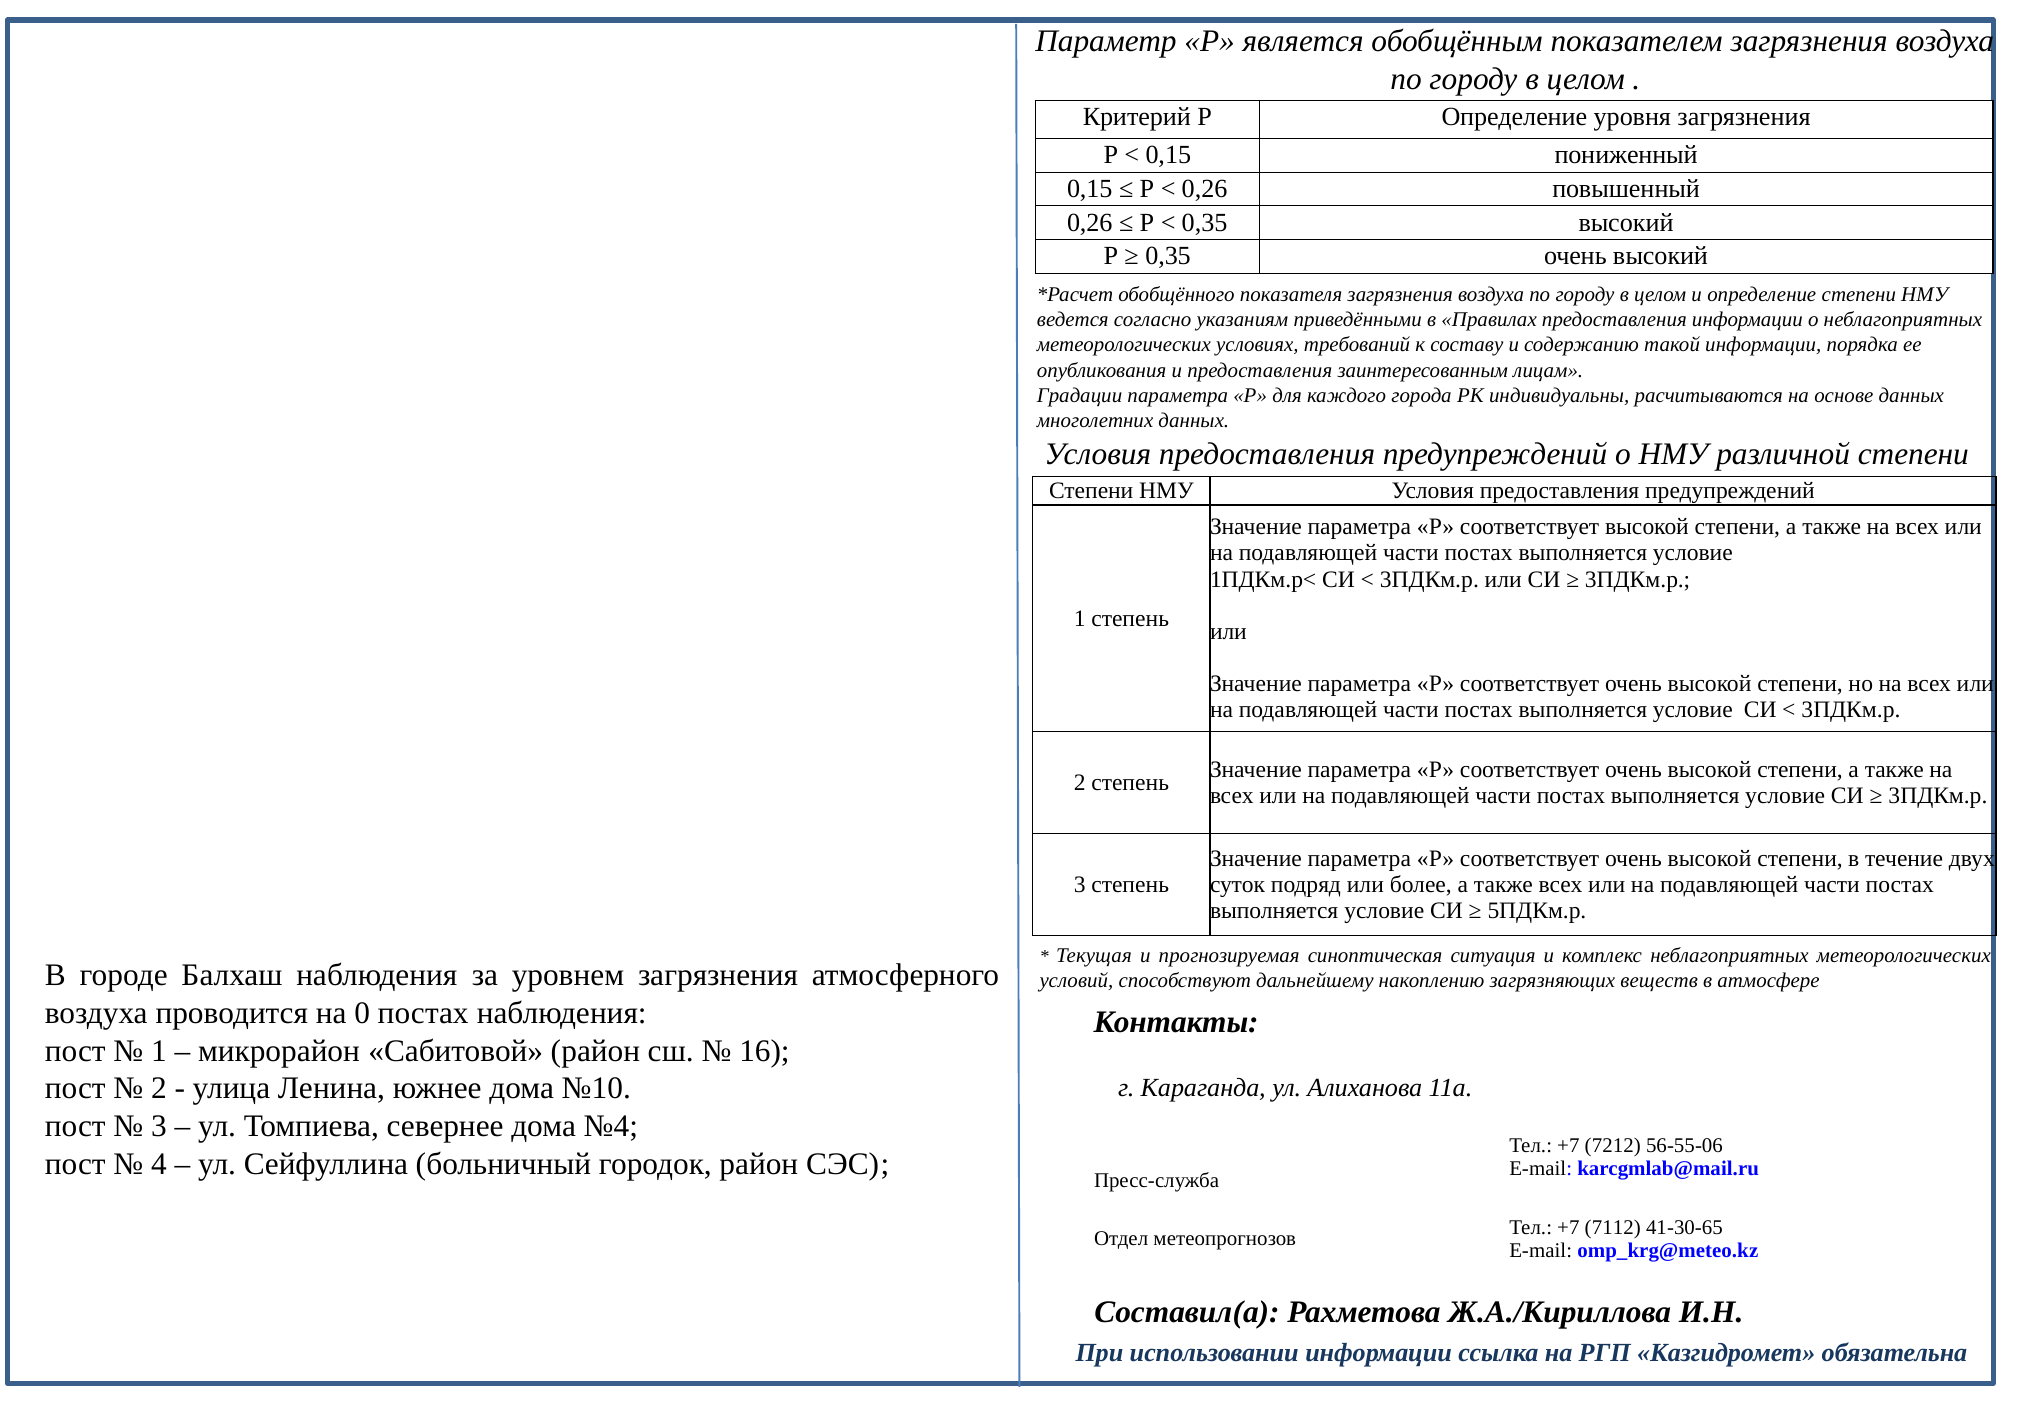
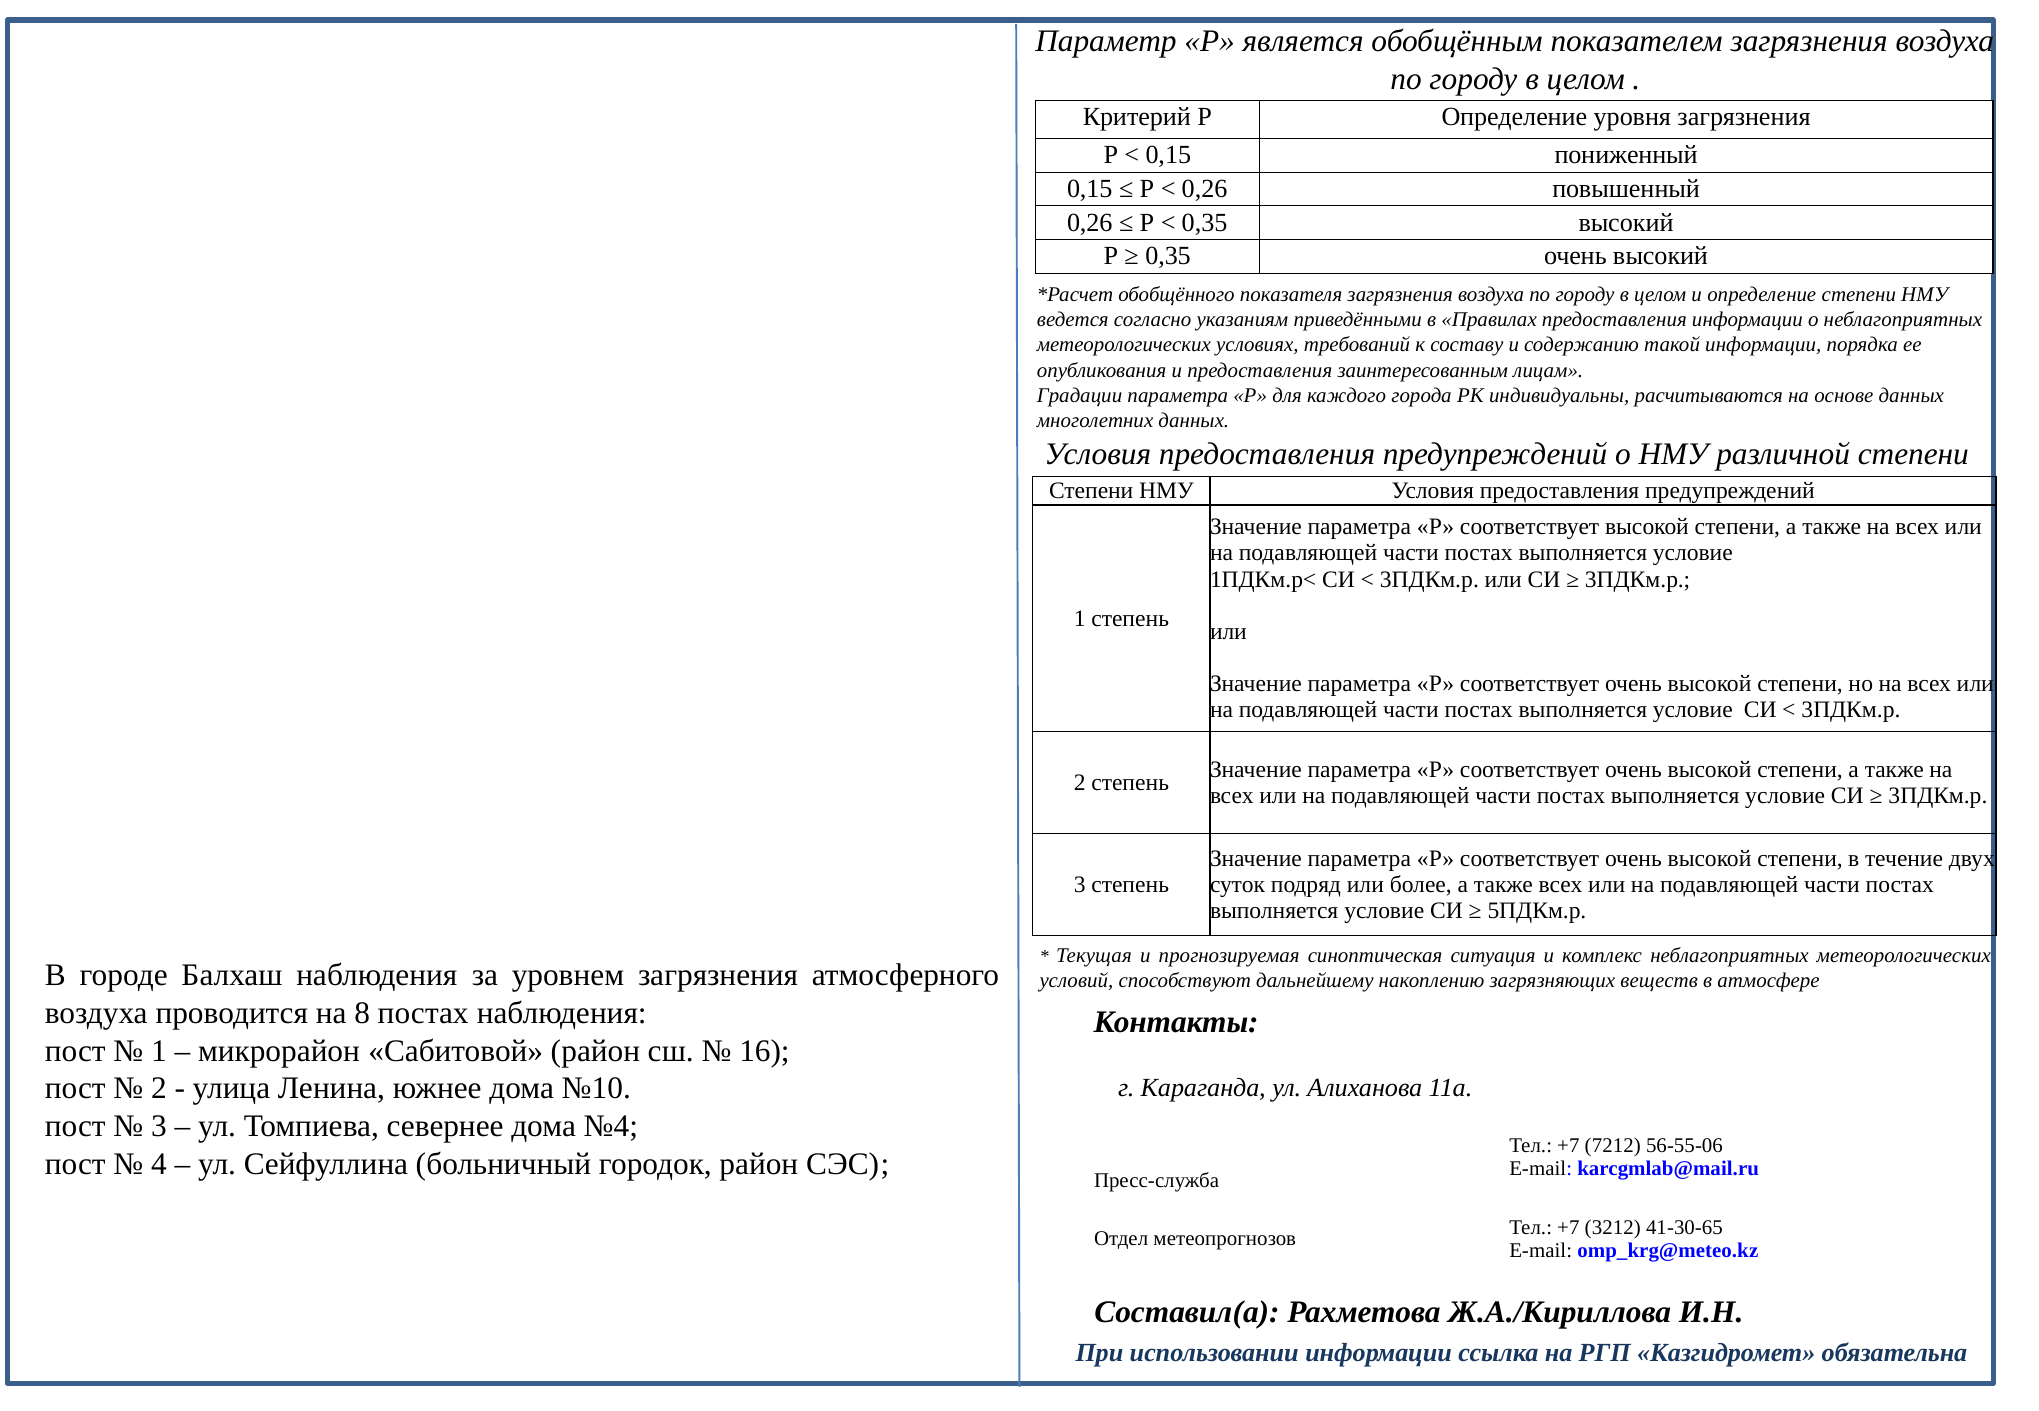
0: 0 -> 8 (362, 1014)
7112: 7112 -> 3212 (1613, 1228)
